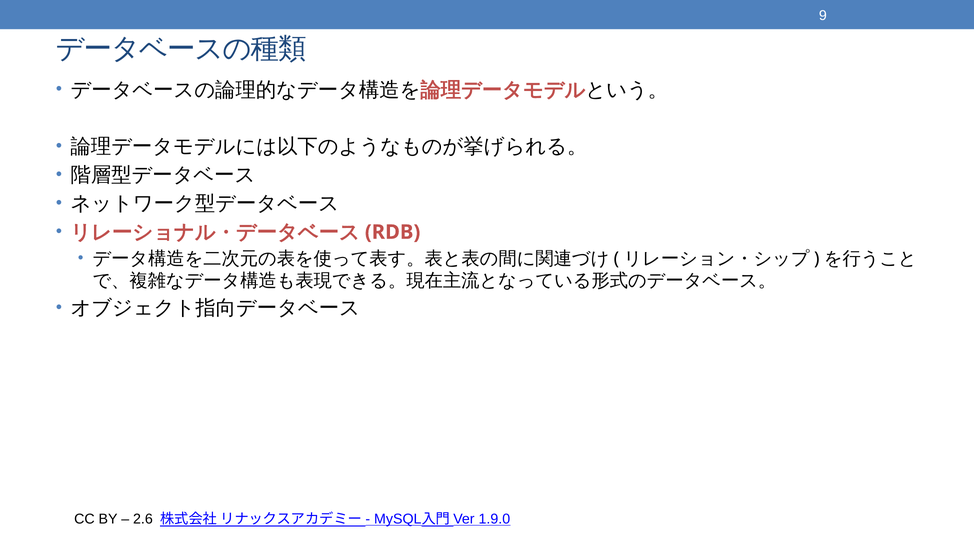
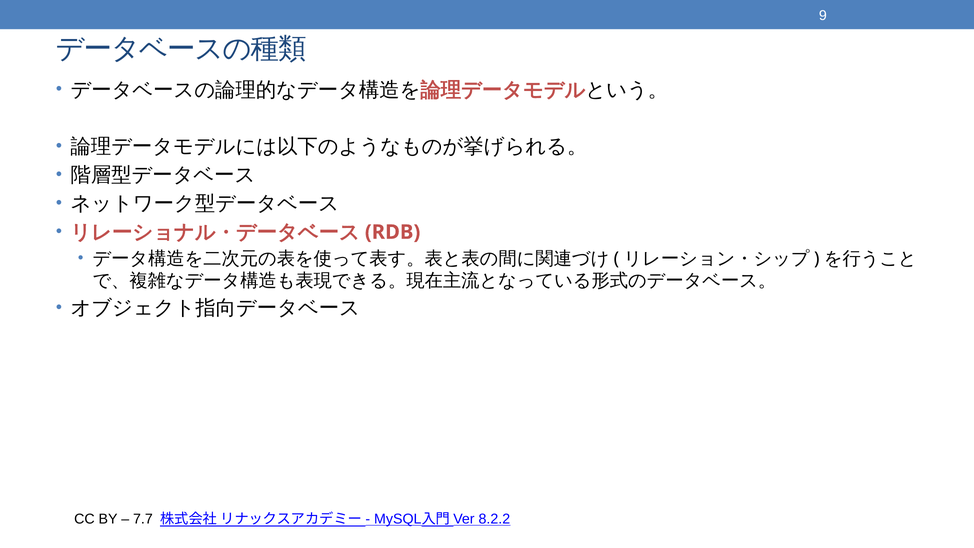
2.6: 2.6 -> 7.7 (143, 519)
1.9.0: 1.9.0 -> 8.2.2 (494, 519)
